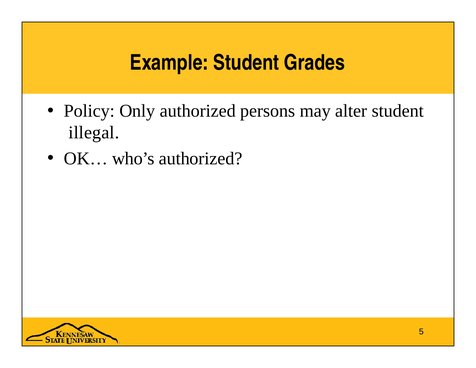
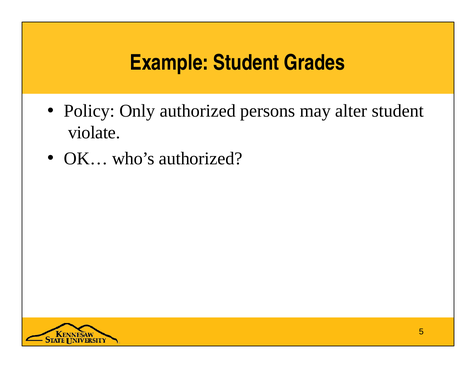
illegal: illegal -> violate (94, 133)
